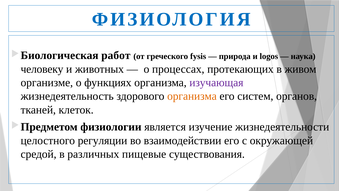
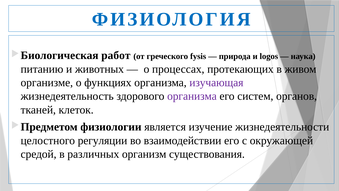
человеку: человеку -> питанию (42, 69)
организма colour: orange -> purple (192, 96)
пищевые: пищевые -> организм (144, 154)
